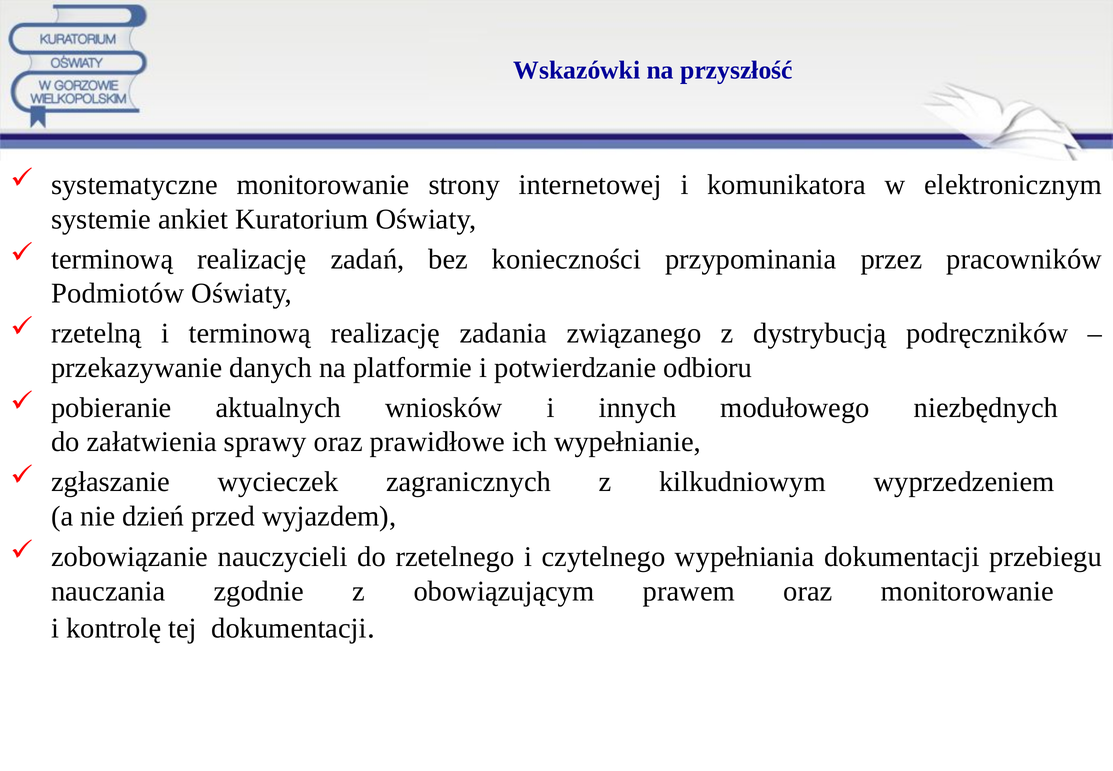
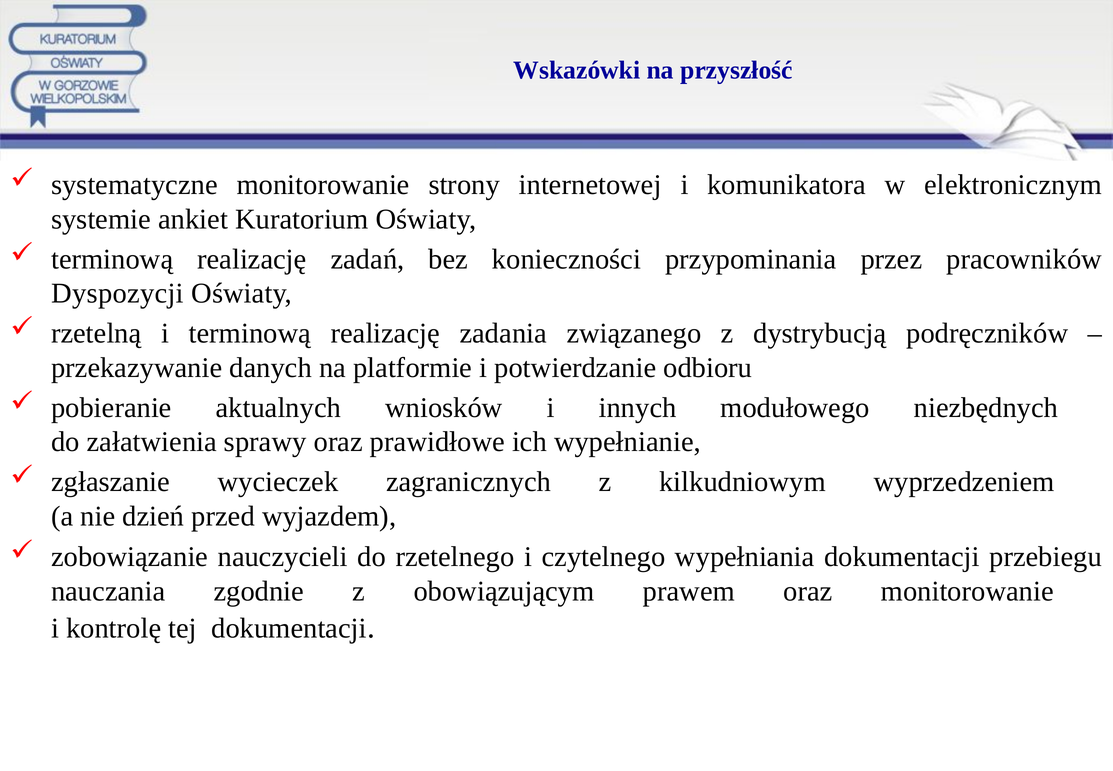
Podmiotów: Podmiotów -> Dyspozycji (118, 293)
